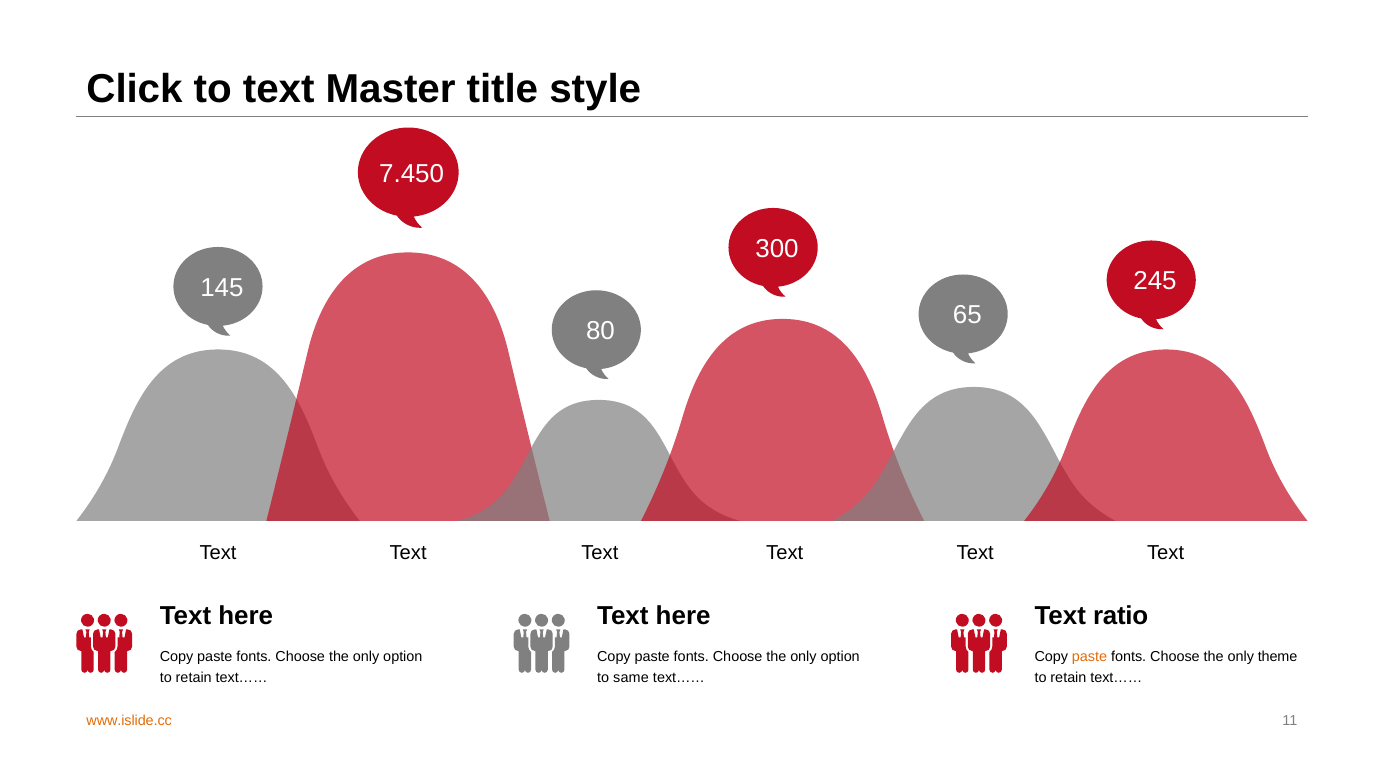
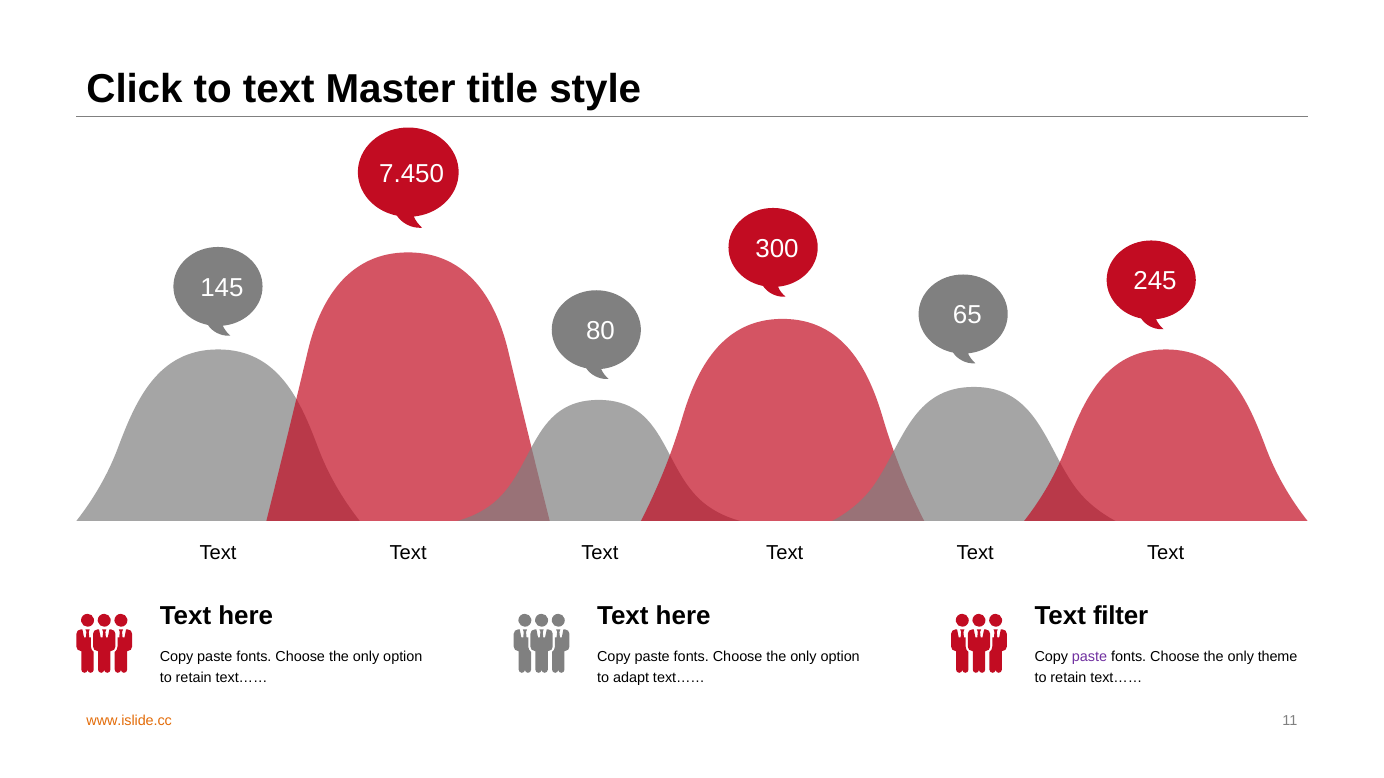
ratio: ratio -> filter (1121, 617)
paste colour: orange -> purple (1090, 657)
same: same -> adapt (631, 678)
